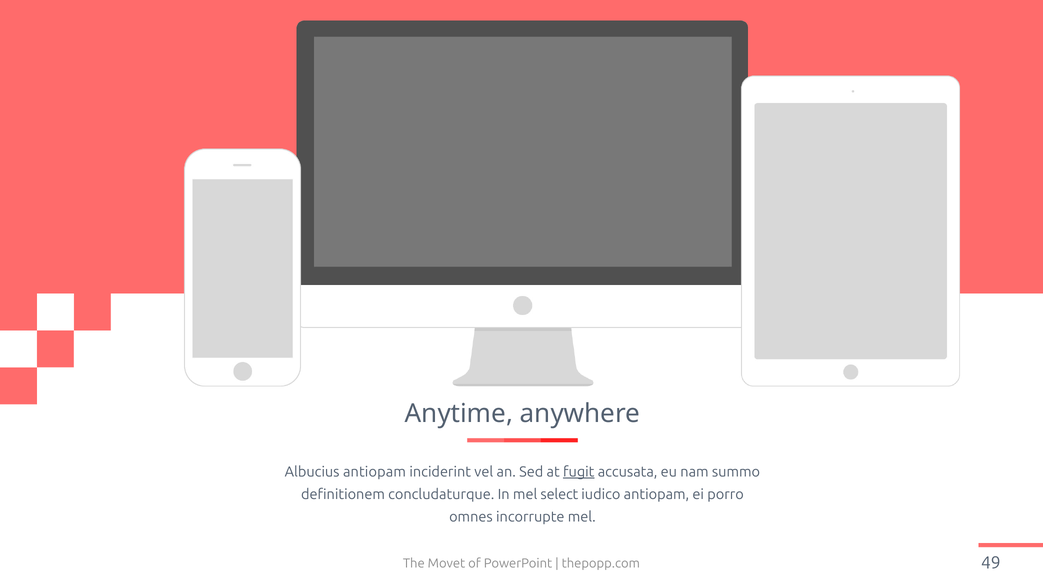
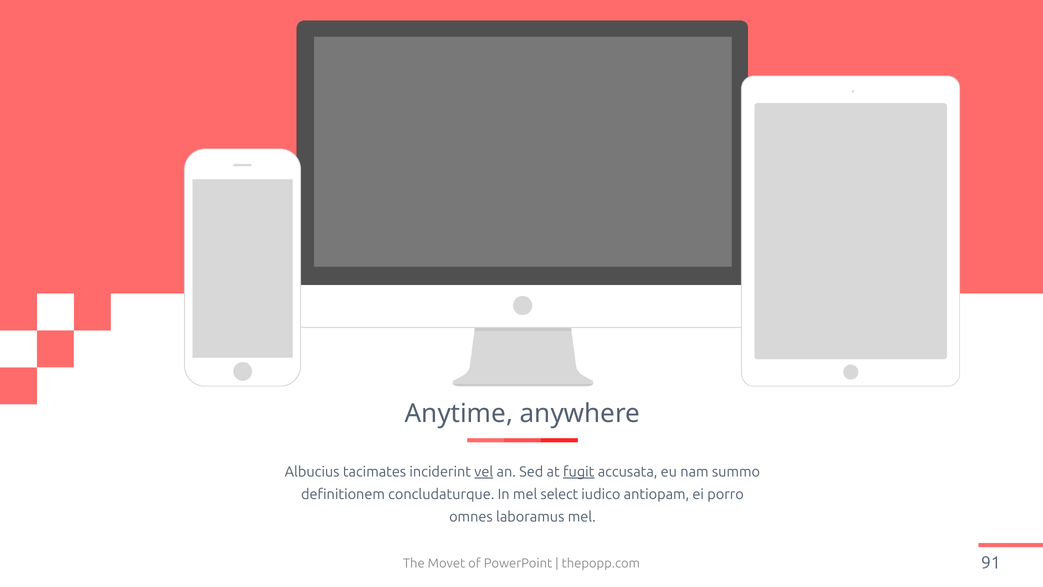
Albucius antiopam: antiopam -> tacimates (375, 471)
vel underline: none -> present (484, 471)
incorrupte: incorrupte -> laboramus (530, 517)
49: 49 -> 91 (991, 563)
